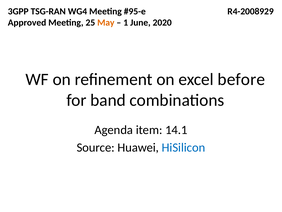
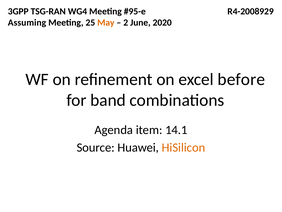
Approved: Approved -> Assuming (27, 23)
1: 1 -> 2 (126, 23)
HiSilicon colour: blue -> orange (184, 147)
